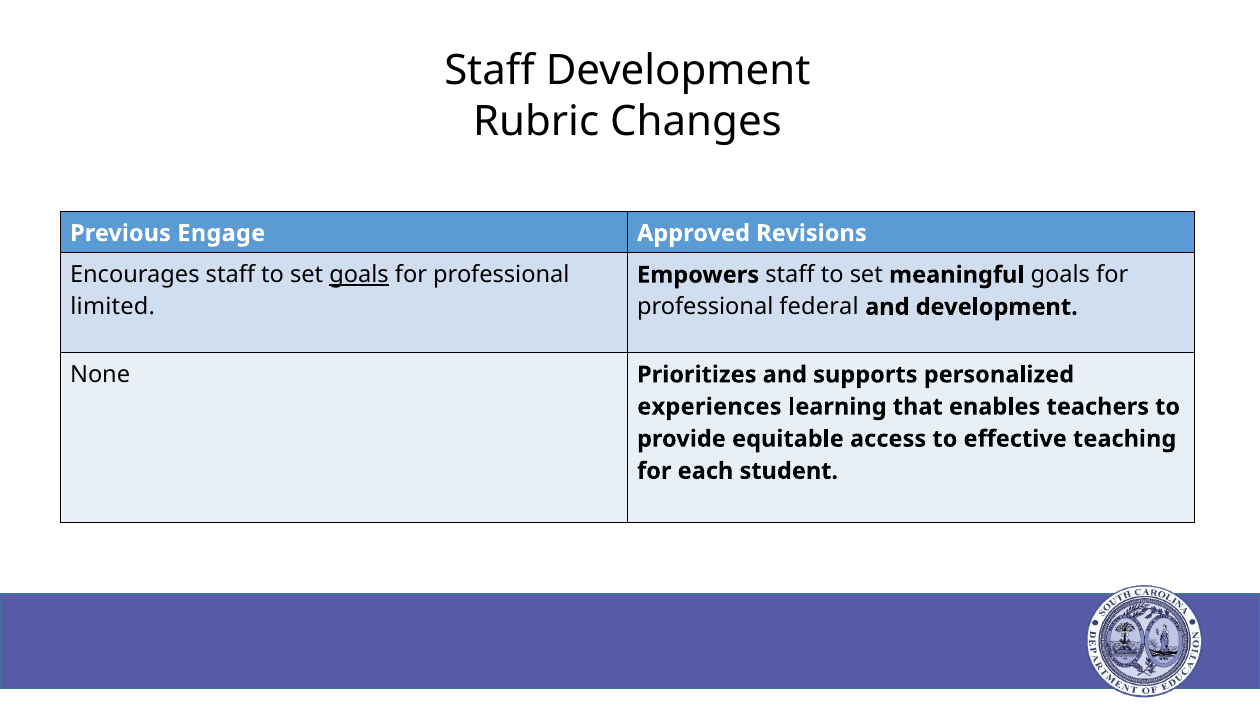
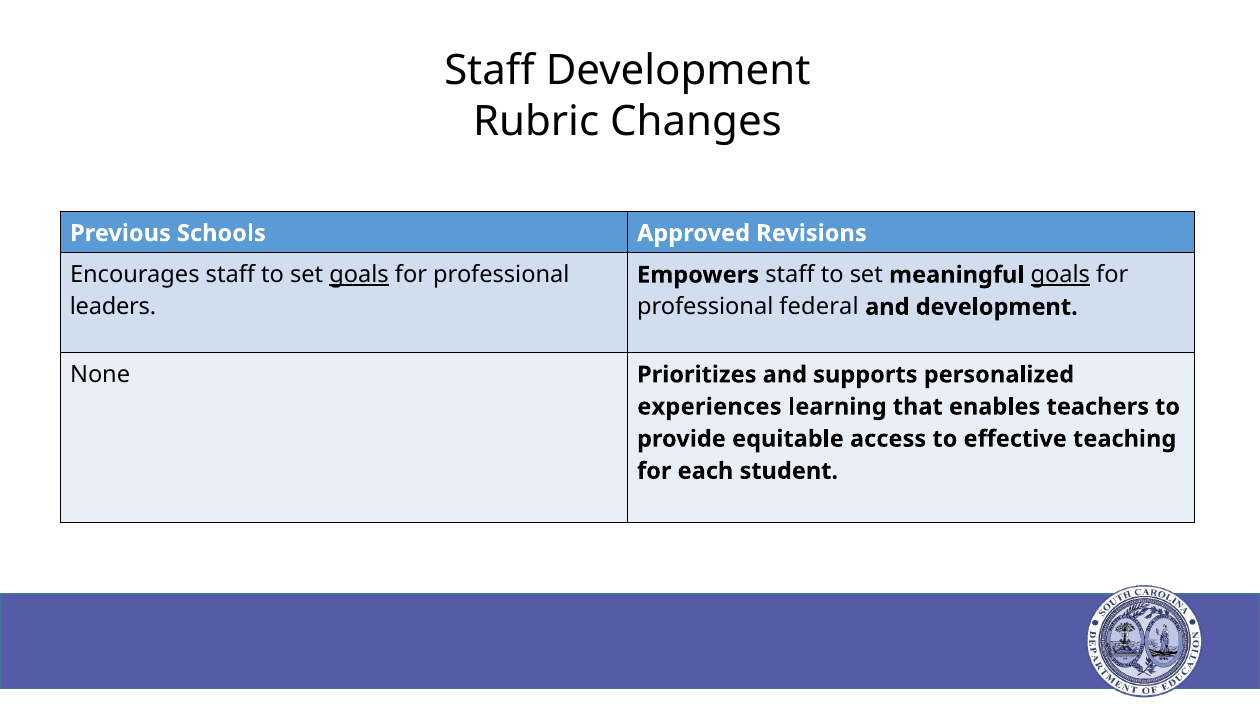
Engage: Engage -> Schools (221, 234)
goals underline: none -> present (1060, 275)
limited: limited -> leaders (113, 307)
